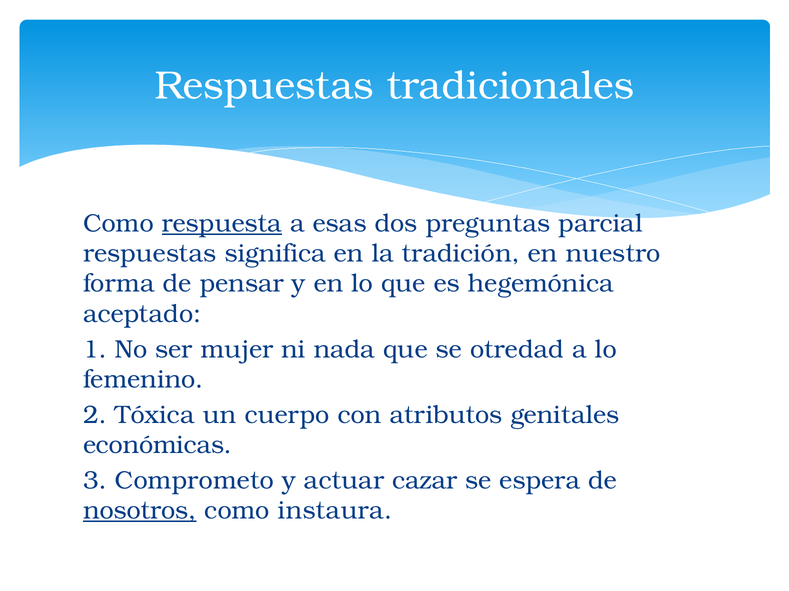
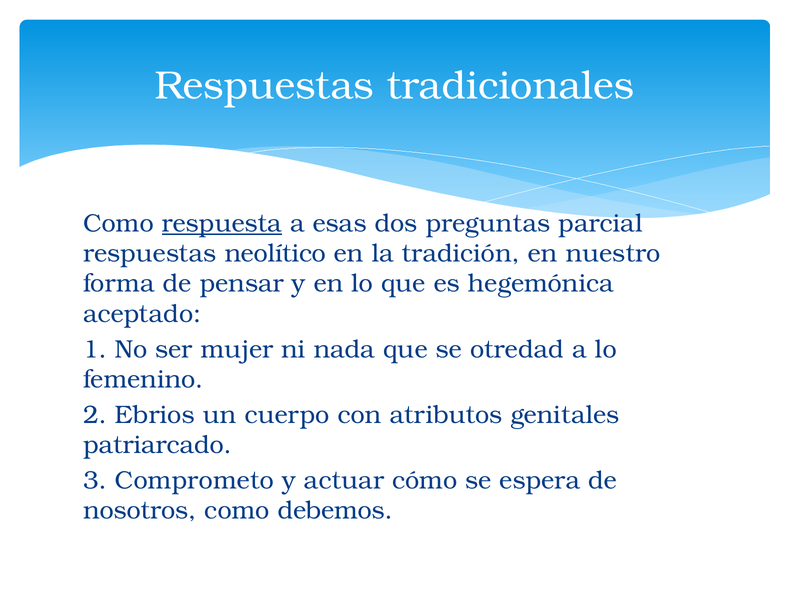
significa: significa -> neolítico (275, 254)
Tóxica: Tóxica -> Ebrios (155, 415)
económicas: económicas -> patriarcado (157, 446)
cazar: cazar -> cómo (425, 481)
nosotros underline: present -> none (140, 511)
instaura: instaura -> debemos (335, 511)
